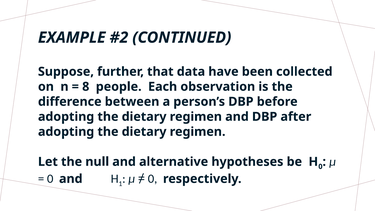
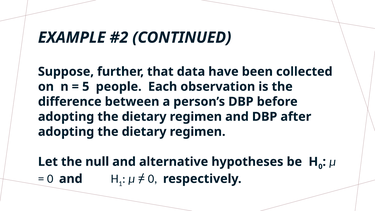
8: 8 -> 5 (86, 87)
